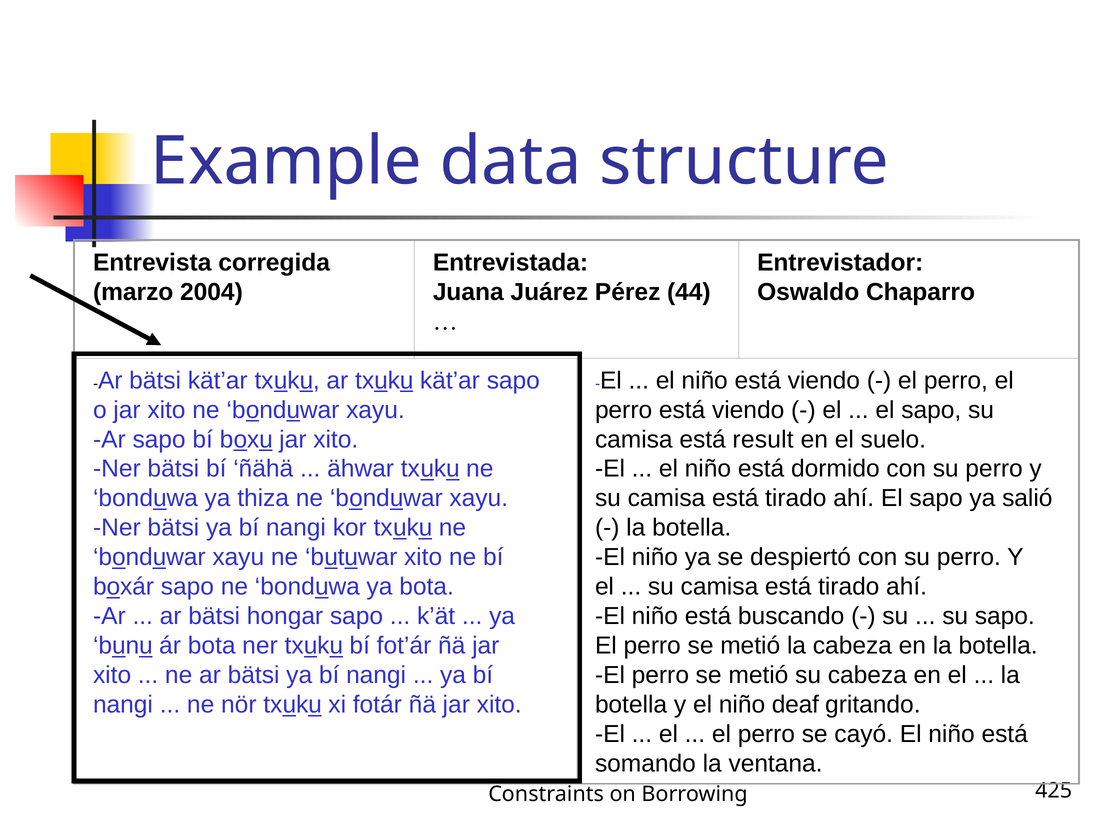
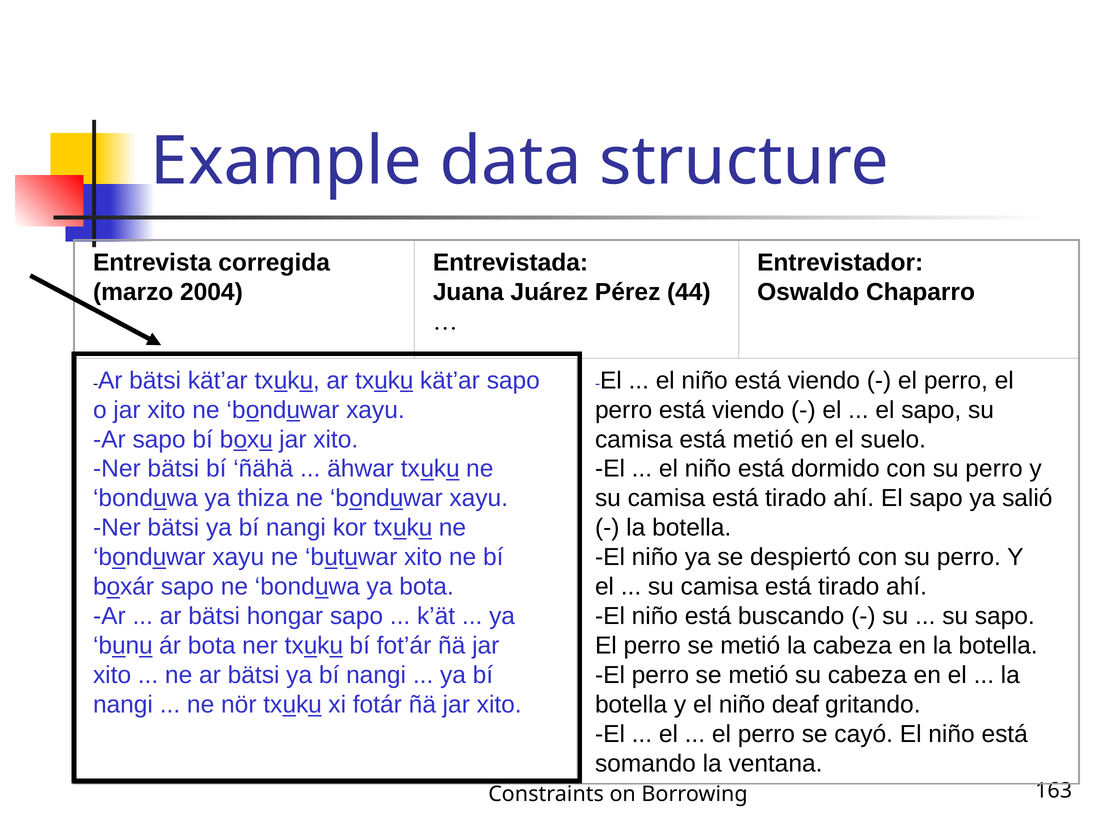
está result: result -> metió (763, 440)
425: 425 -> 163 (1054, 791)
